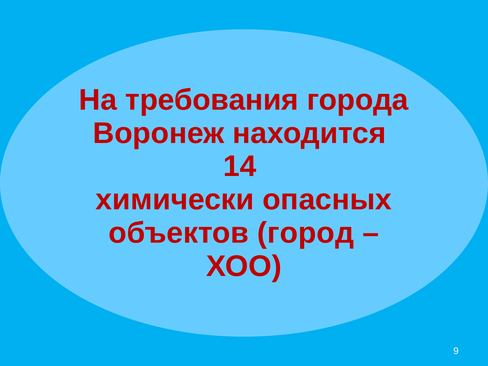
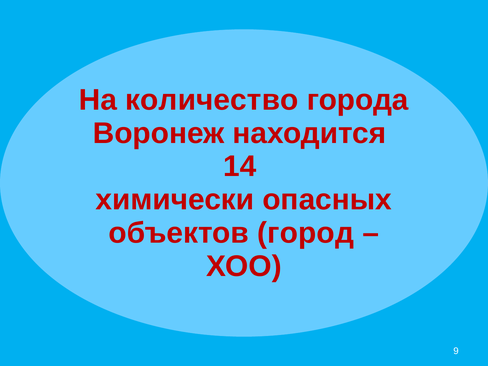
требования: требования -> количество (212, 100)
